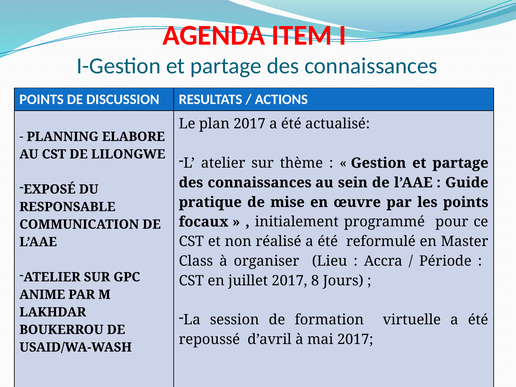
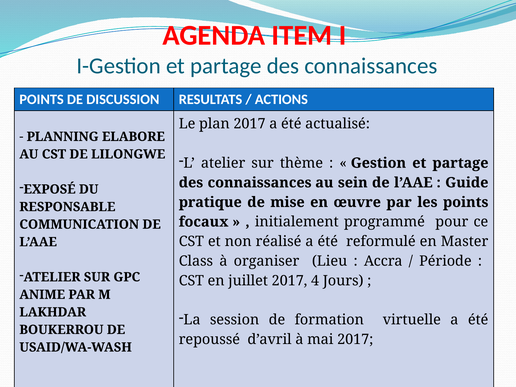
8: 8 -> 4 (315, 281)
